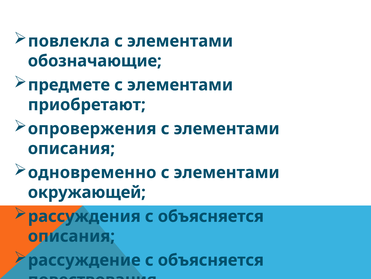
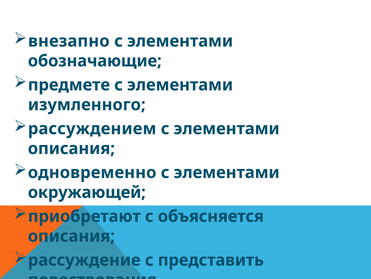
повлекла: повлекла -> внезапно (69, 41)
приобретают: приобретают -> изумленного (87, 104)
опровержения: опровержения -> рассуждением (92, 128)
рассуждения: рассуждения -> приобретают (84, 216)
рассуждение с объясняется: объясняется -> представить (211, 260)
